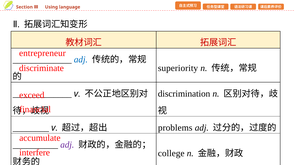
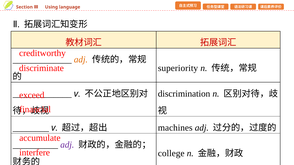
entrepreneur: entrepreneur -> creditworthy (42, 53)
adj colour: blue -> orange (81, 60)
problems: problems -> machines (175, 128)
